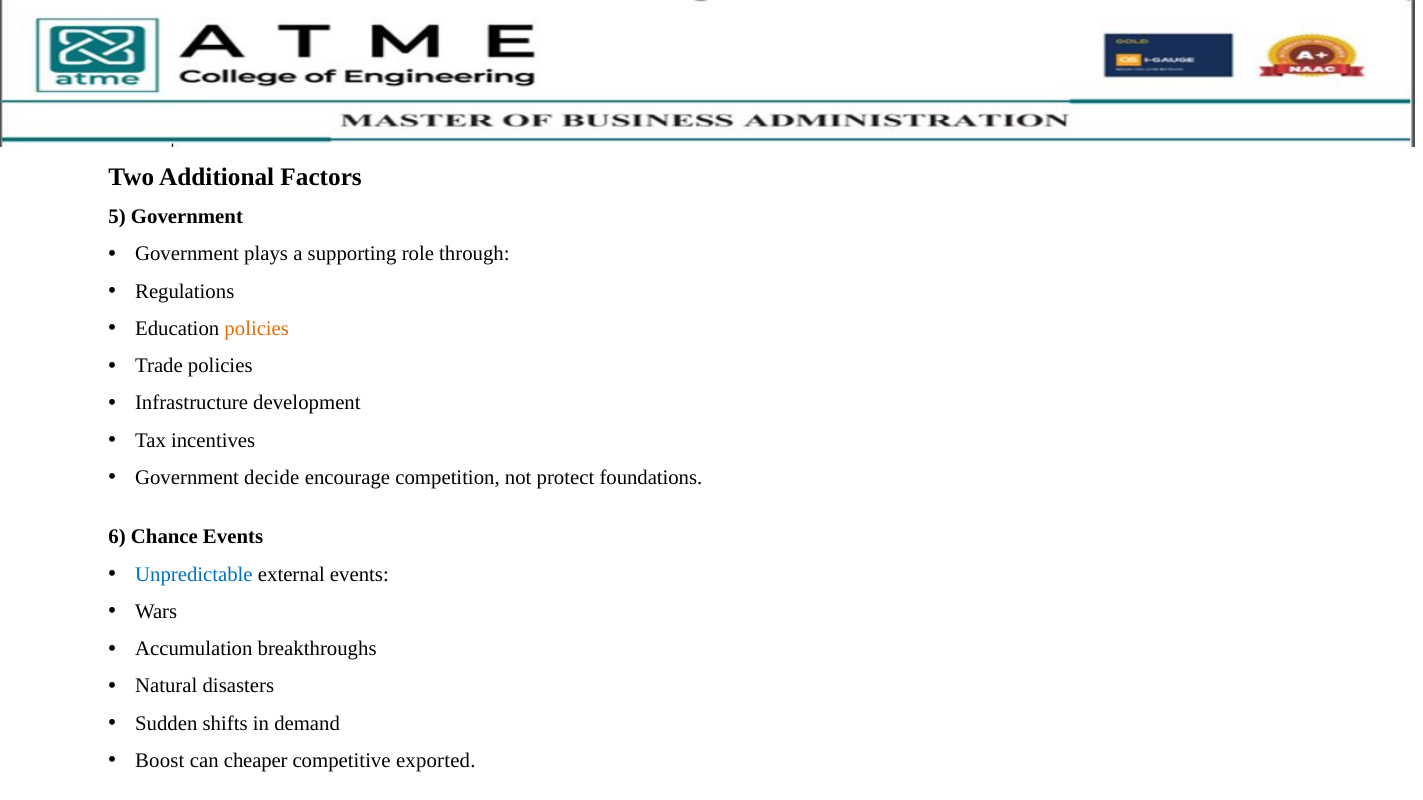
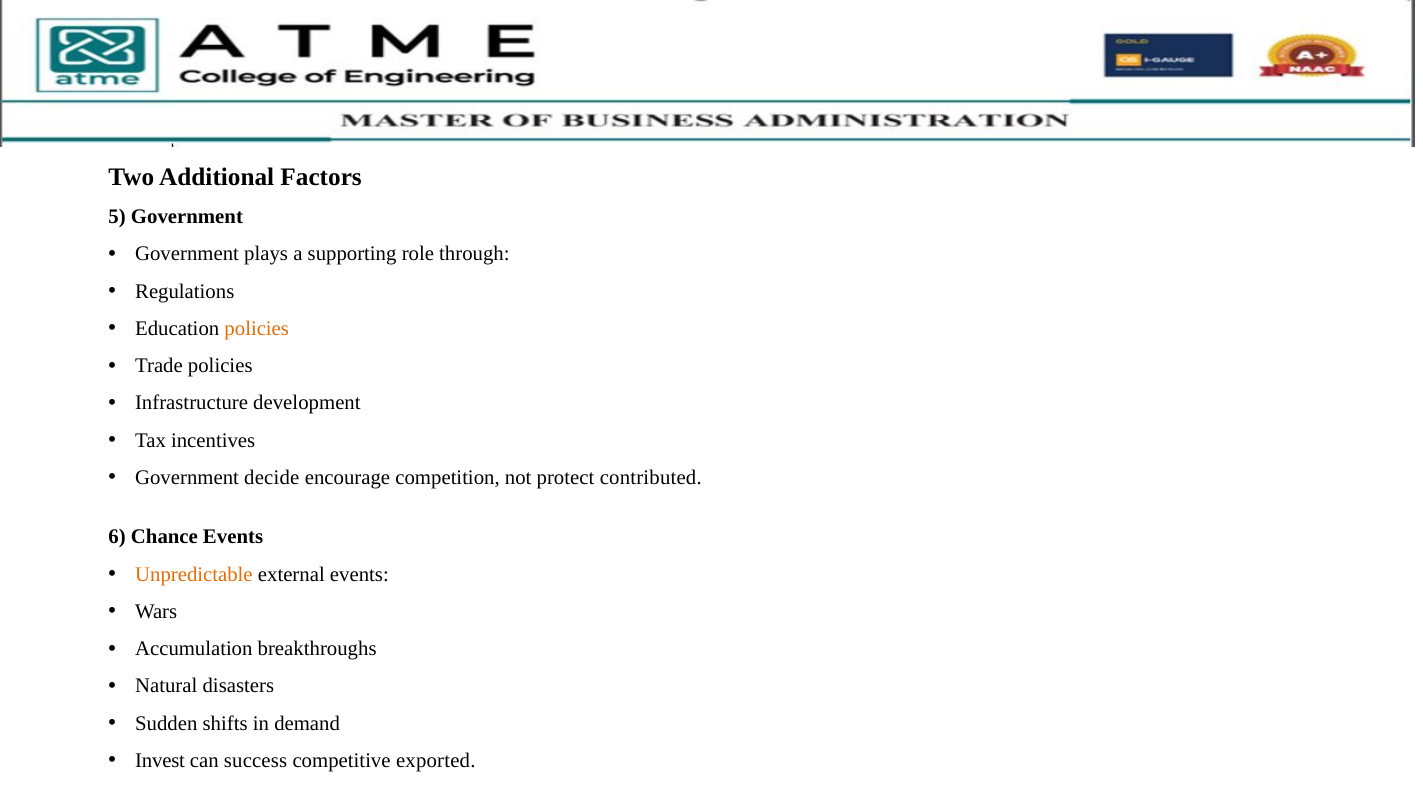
foundations: foundations -> contributed (651, 478)
Unpredictable colour: blue -> orange (194, 575)
Boost: Boost -> Invest (160, 761)
cheaper: cheaper -> success (256, 761)
